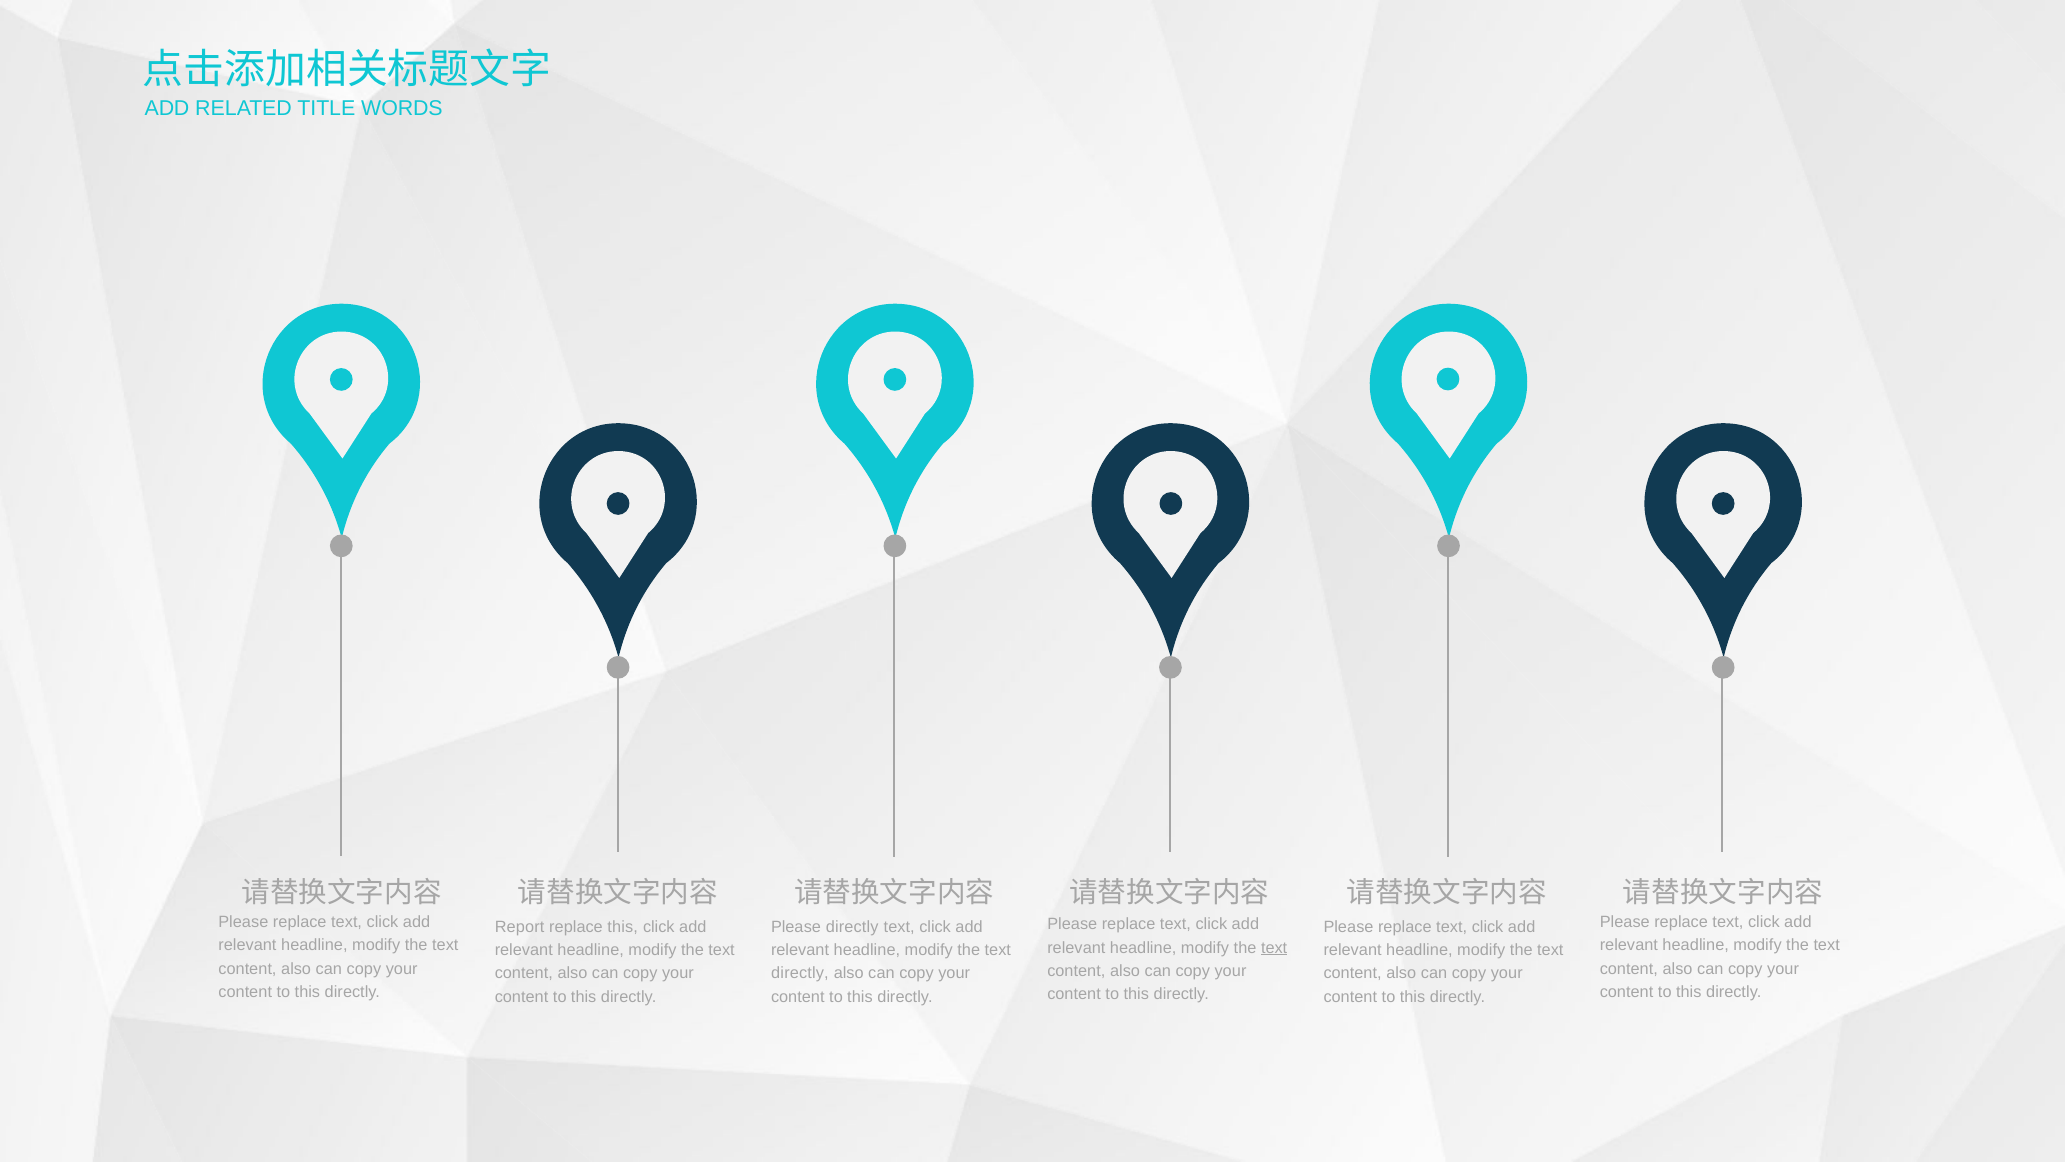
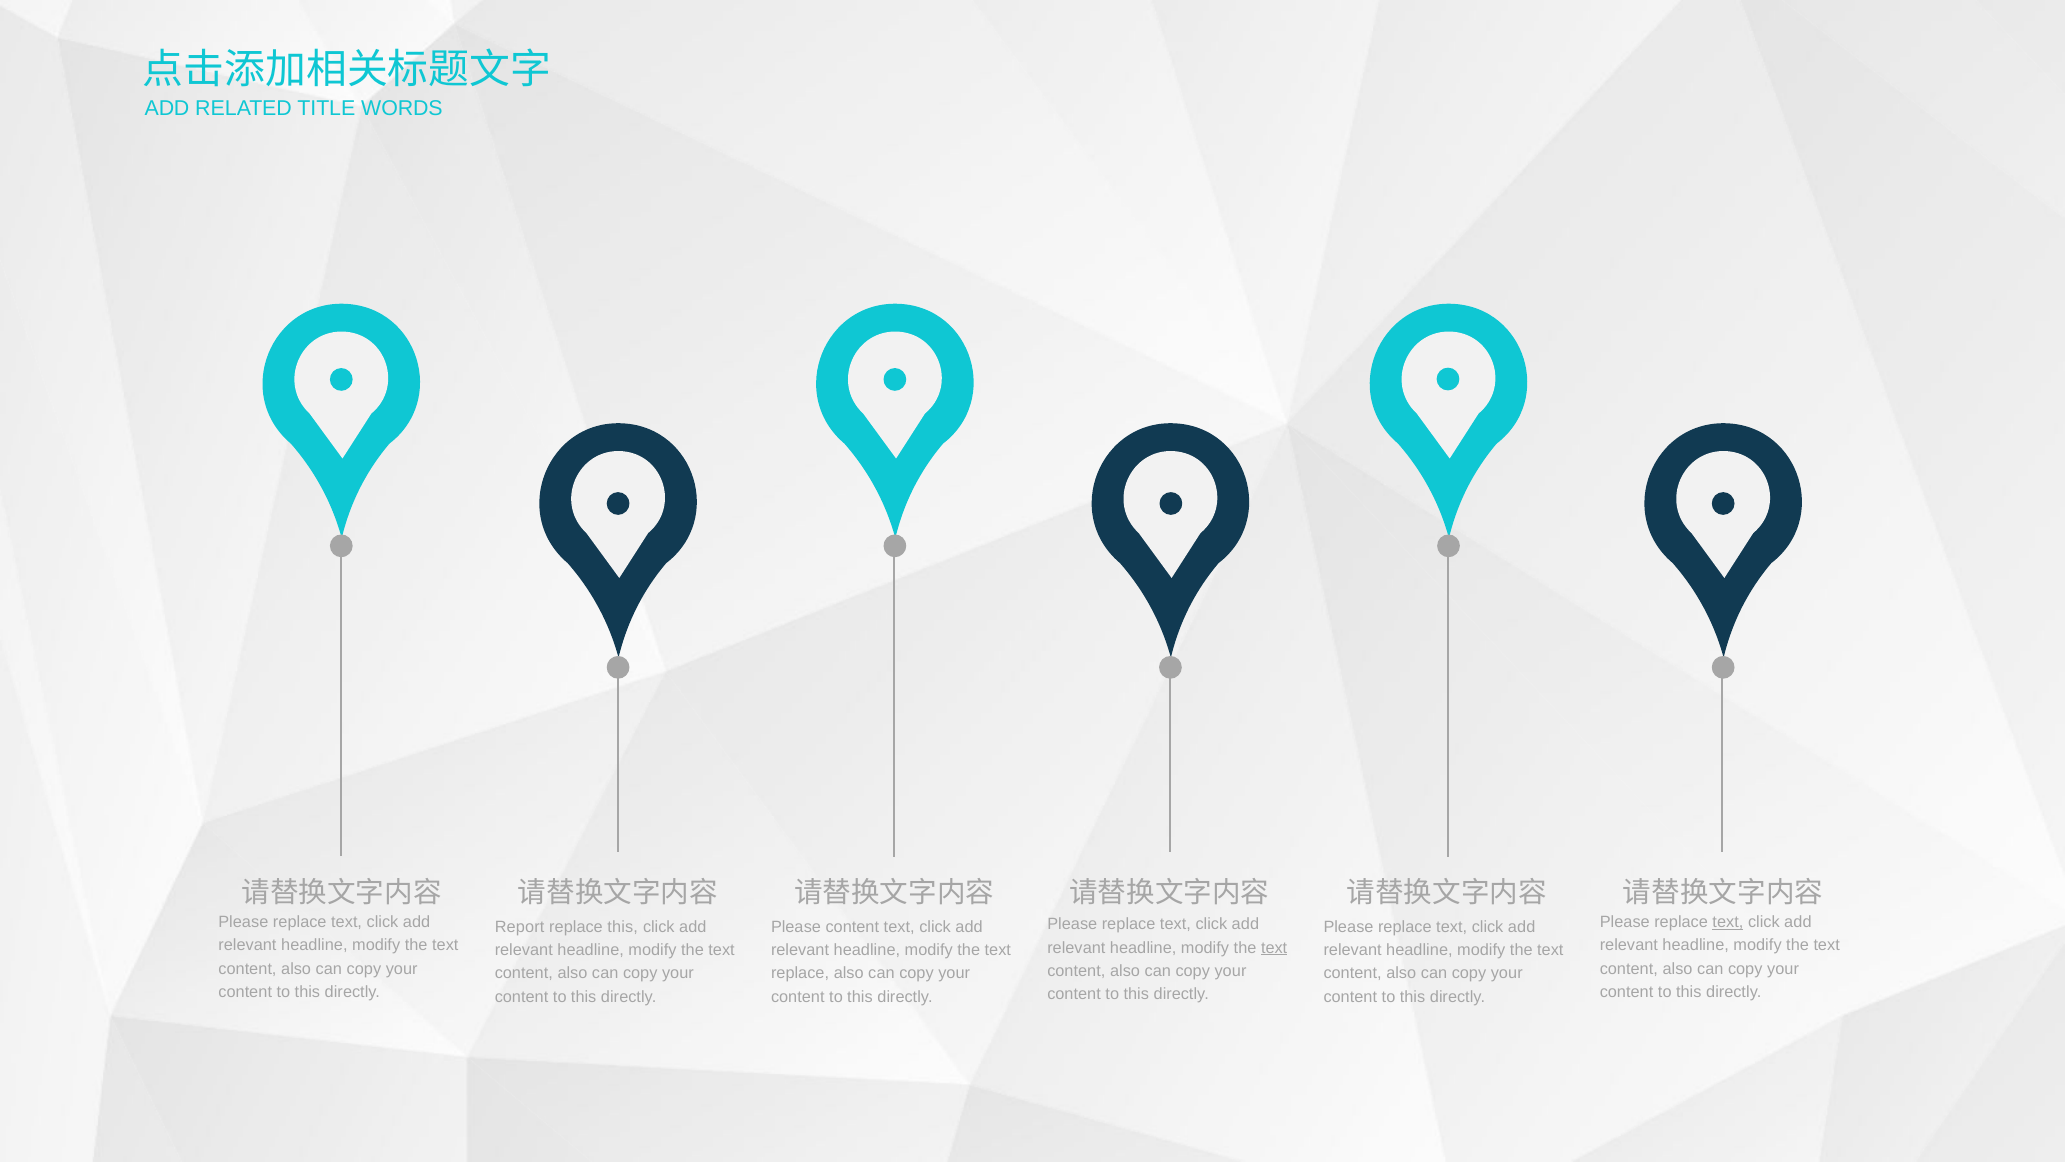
text underline: none -> present (1728, 922)
Please directly: directly -> content (852, 926)
directly: directly -> replace (800, 973)
